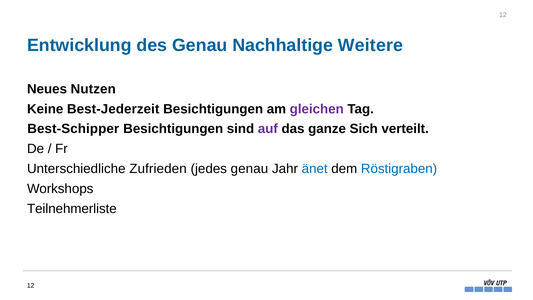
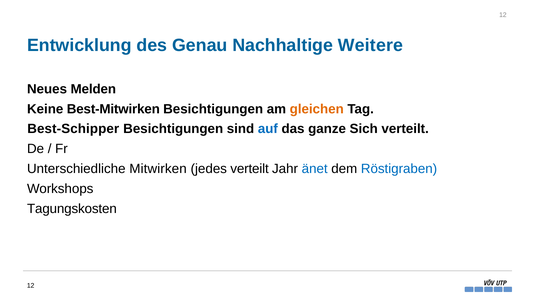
Nutzen: Nutzen -> Melden (93, 89)
Best-Jederzeit: Best-Jederzeit -> Best-Mitwirken (113, 109)
gleichen colour: purple -> orange (317, 109)
auf colour: purple -> blue (268, 129)
Zufrieden: Zufrieden -> Mitwirken (158, 169)
jedes genau: genau -> verteilt (250, 169)
Teilnehmerliste: Teilnehmerliste -> Tagungskosten (72, 209)
